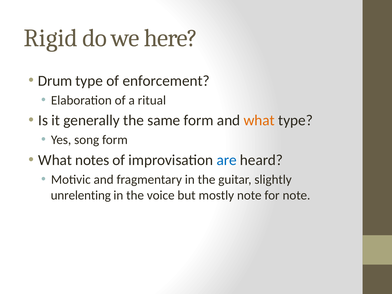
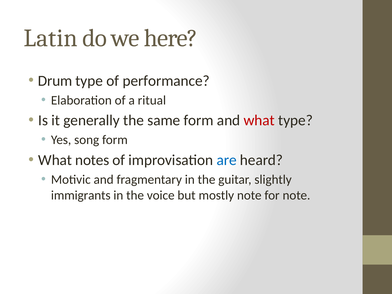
Rigid: Rigid -> Latin (51, 38)
enforcement: enforcement -> performance (166, 81)
what colour: orange -> red (259, 120)
unrelenting: unrelenting -> immigrants (81, 195)
